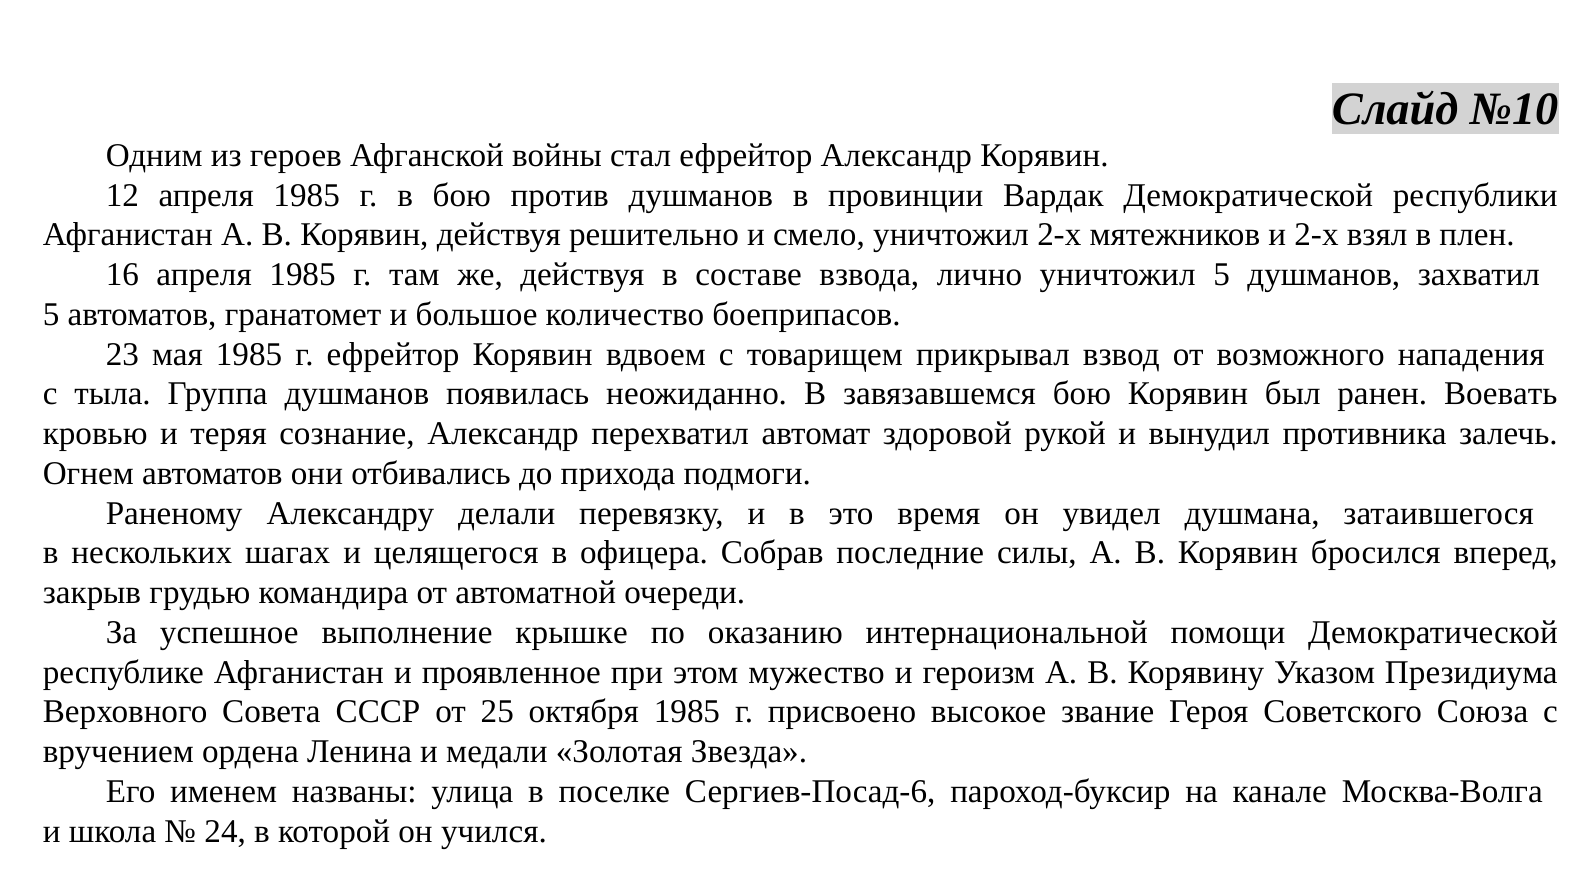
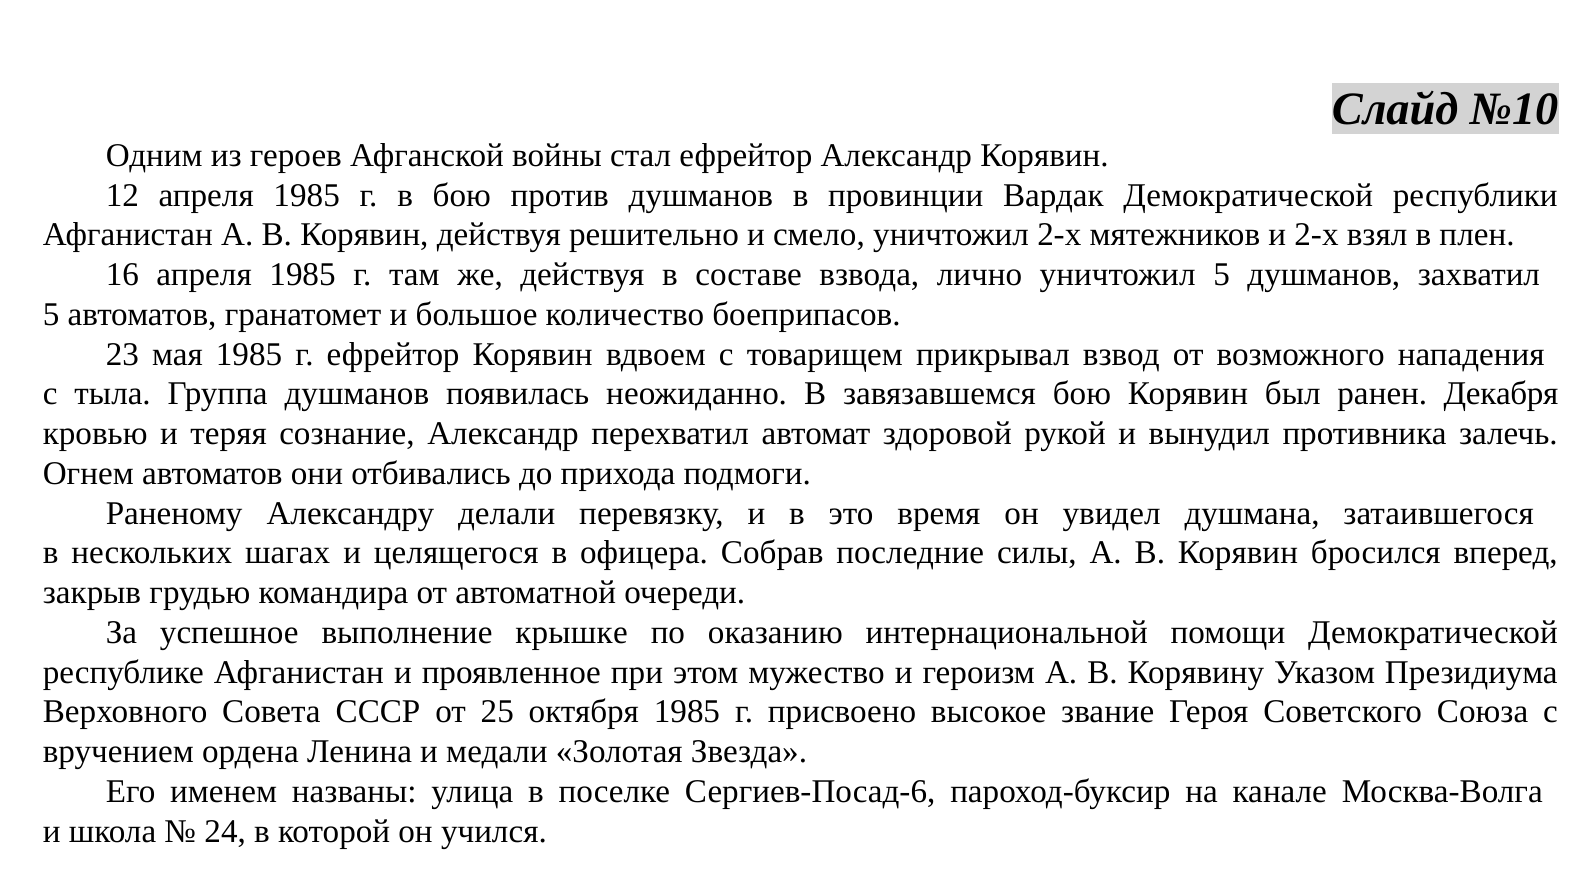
Воевать: Воевать -> Декабря (1501, 394)
